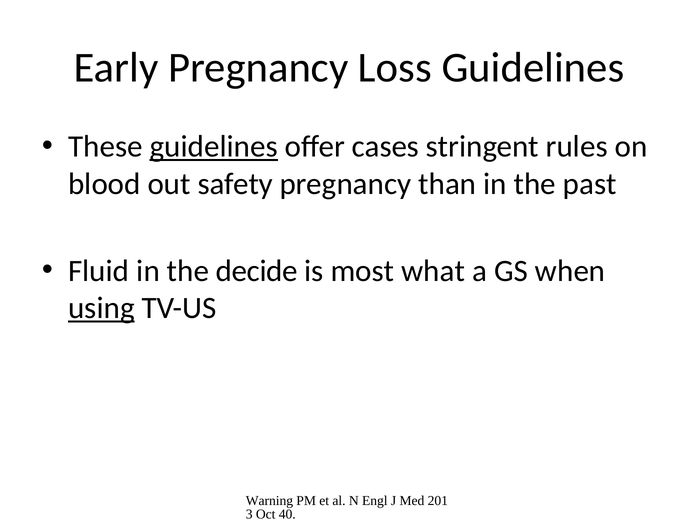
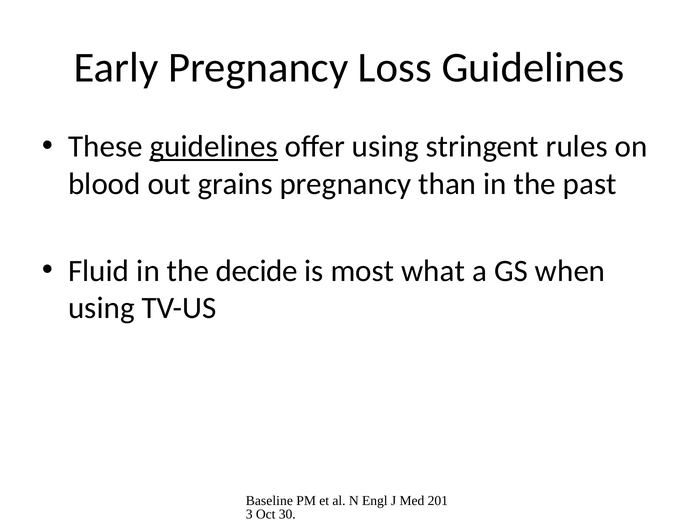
offer cases: cases -> using (385, 147)
safety: safety -> grains (235, 184)
using underline: present -> none (101, 308)
Warning: Warning -> Baseline (269, 501)
40: 40 -> 30 (287, 514)
